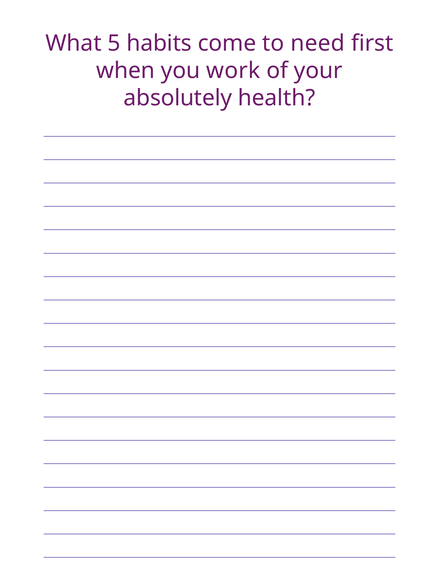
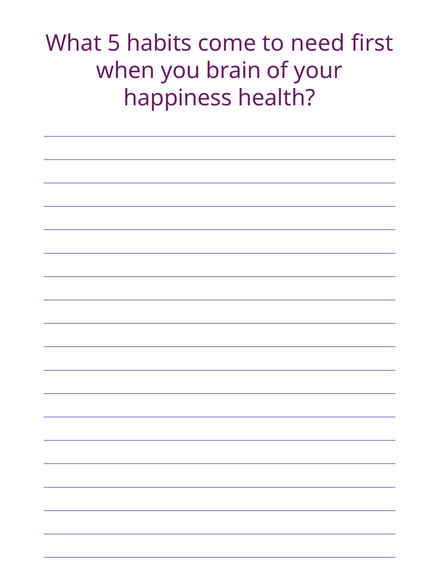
work: work -> brain (234, 71)
absolutely: absolutely -> happiness (178, 98)
